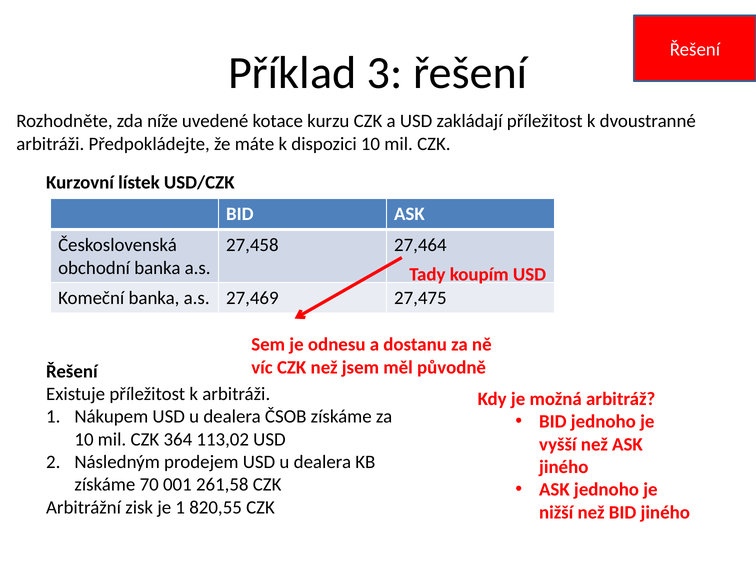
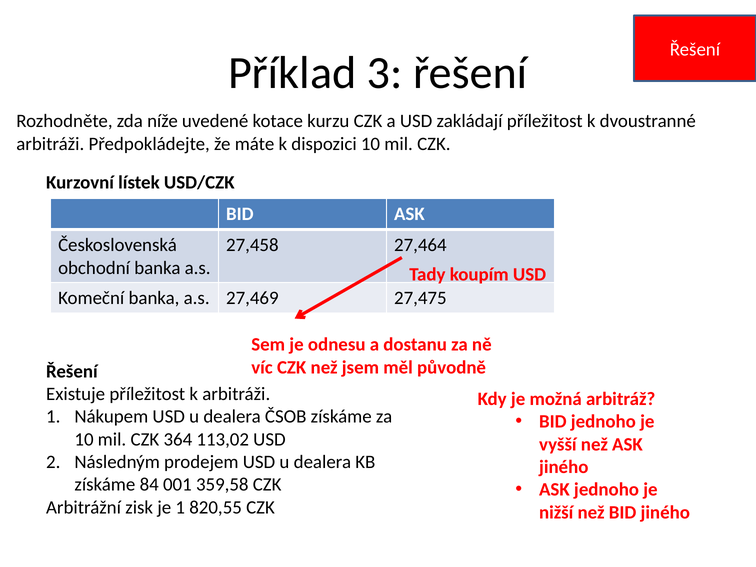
70: 70 -> 84 (149, 485)
261,58: 261,58 -> 359,58 (222, 485)
